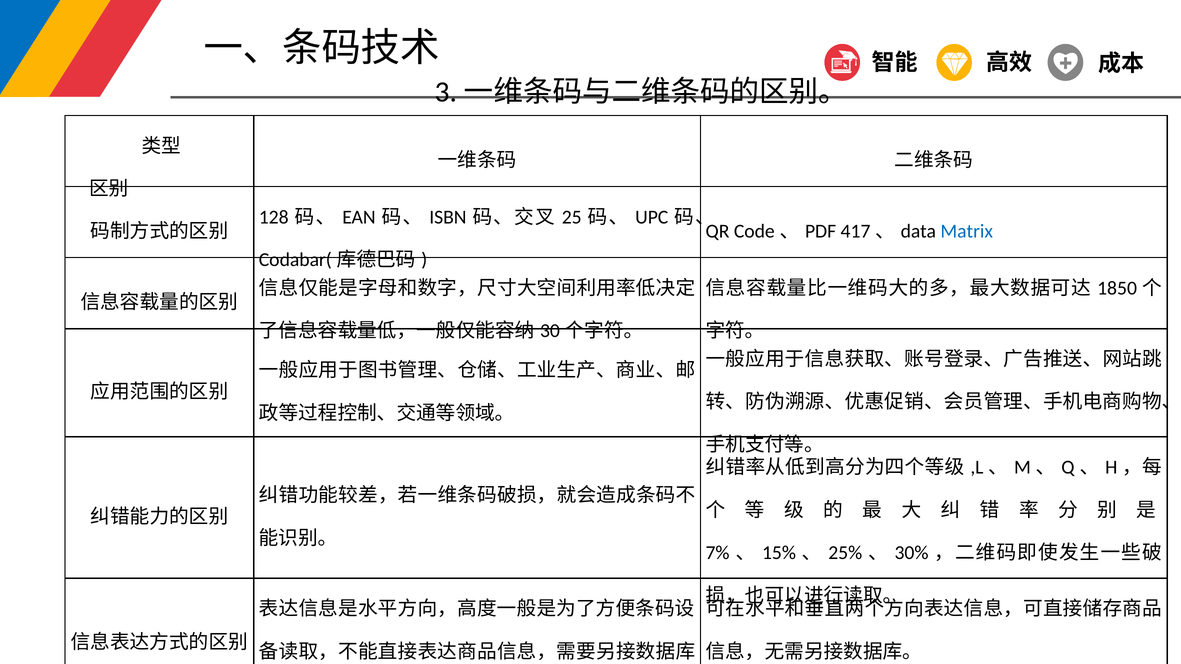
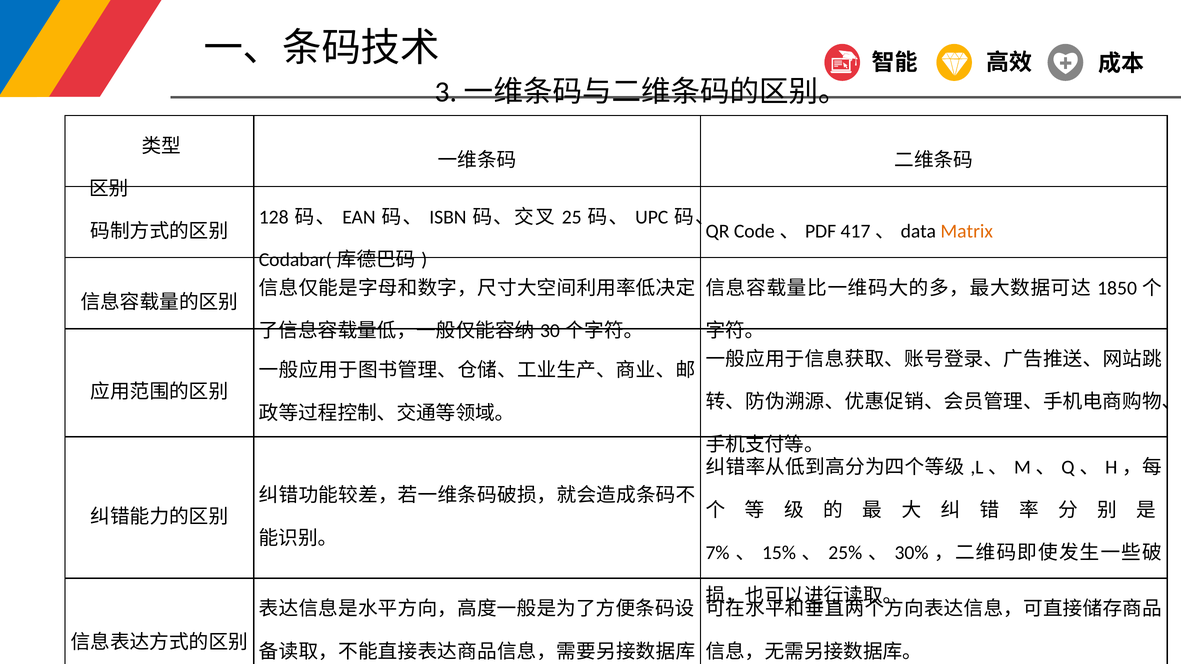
Matrix colour: blue -> orange (967, 231)
